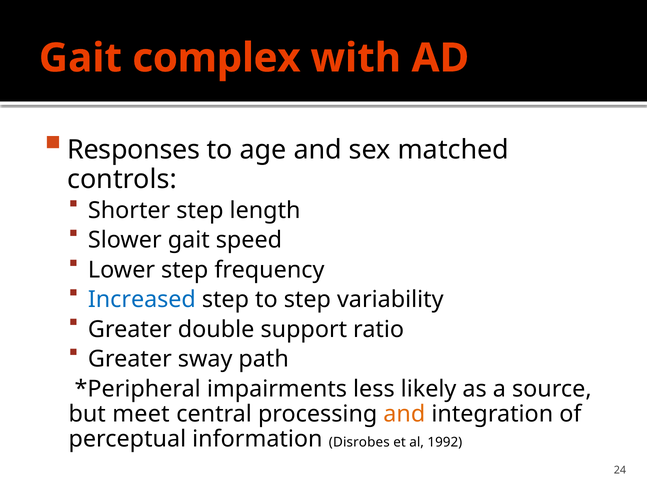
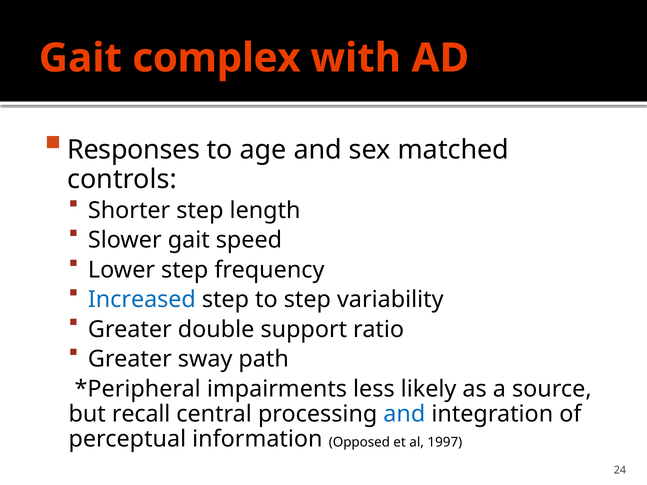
meet: meet -> recall (141, 414)
and colour: orange -> blue (404, 414)
Disrobes: Disrobes -> Opposed (359, 443)
1992: 1992 -> 1997 (445, 443)
